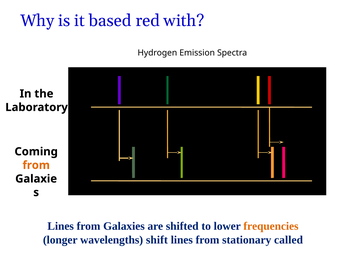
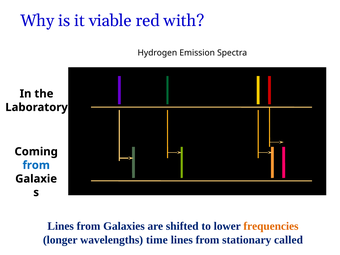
based: based -> viable (110, 21)
from colour: orange -> blue (36, 165)
shift: shift -> time (157, 240)
